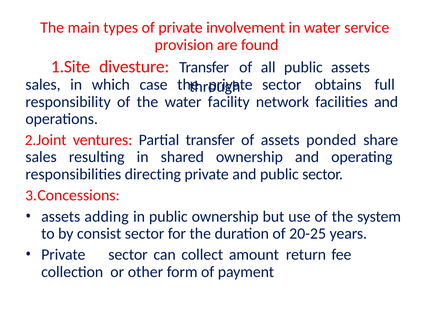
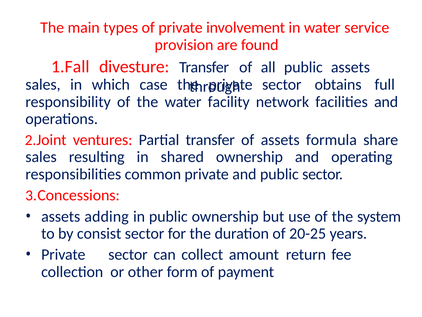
1.Site: 1.Site -> 1.Fall (70, 67)
ponded: ponded -> formula (331, 140)
directing: directing -> common (153, 174)
